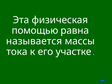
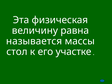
помощью: помощью -> величину (35, 31)
тока: тока -> стол (17, 52)
